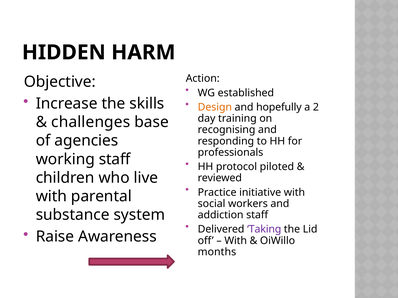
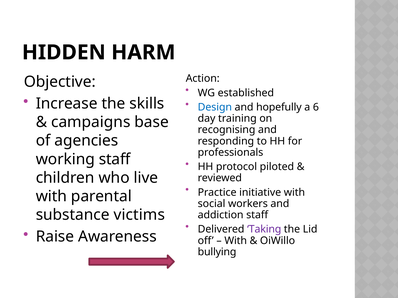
Design colour: orange -> blue (215, 107)
2: 2 -> 6 (316, 107)
challenges: challenges -> campaigns (91, 122)
system: system -> victims (139, 215)
months: months -> bullying (217, 252)
